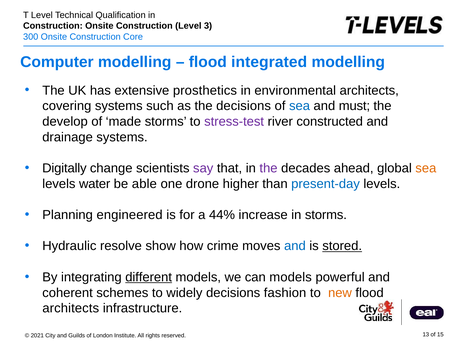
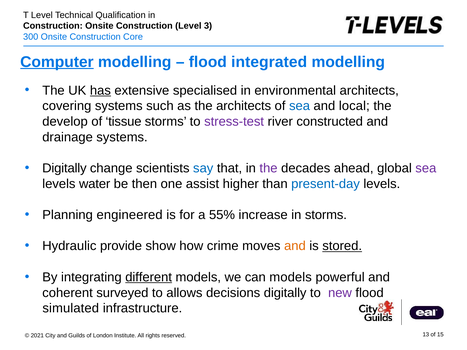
Computer underline: none -> present (57, 62)
has underline: none -> present (100, 90)
prosthetics: prosthetics -> specialised (205, 90)
the decisions: decisions -> architects (244, 106)
must: must -> local (354, 106)
made: made -> tissue (124, 122)
say colour: purple -> blue (203, 168)
sea colour: orange -> purple (426, 168)
able: able -> then (144, 184)
drone: drone -> assist (203, 184)
44%: 44% -> 55% (222, 215)
resolve: resolve -> provide (121, 246)
and colour: blue -> orange (295, 246)
schemes: schemes -> surveyed (122, 293)
widely: widely -> allows (184, 293)
decisions fashion: fashion -> digitally (285, 293)
new colour: orange -> purple (340, 293)
architects: architects -> simulated (71, 309)
